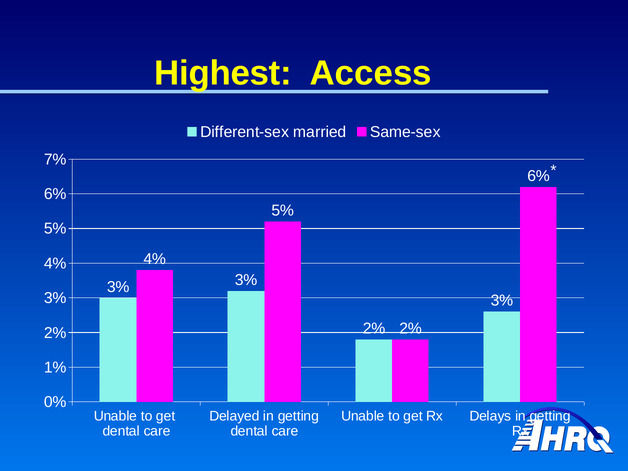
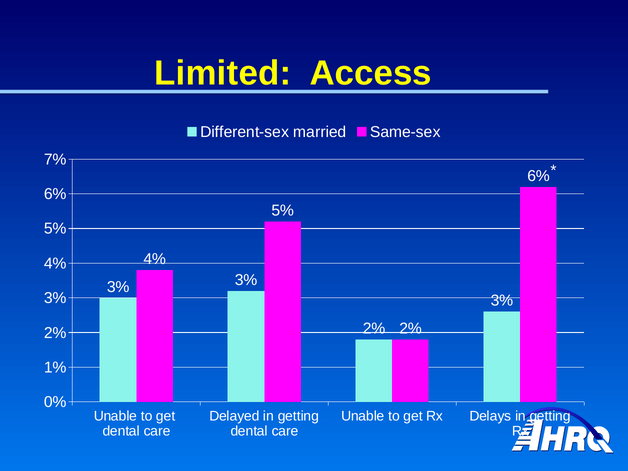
Highest: Highest -> Limited (223, 73)
